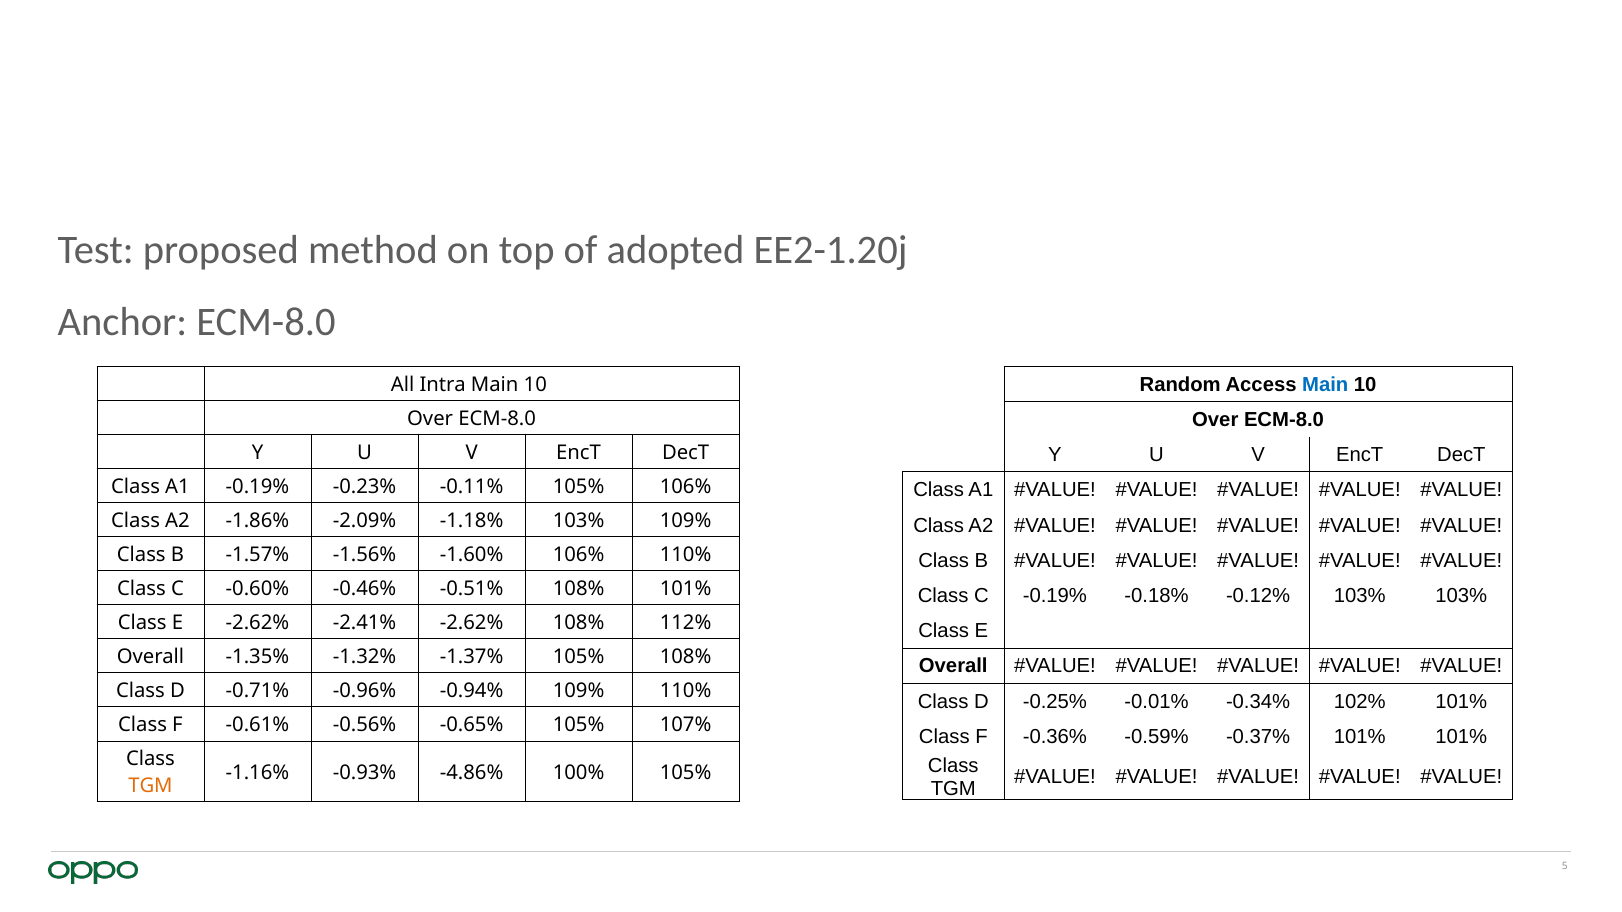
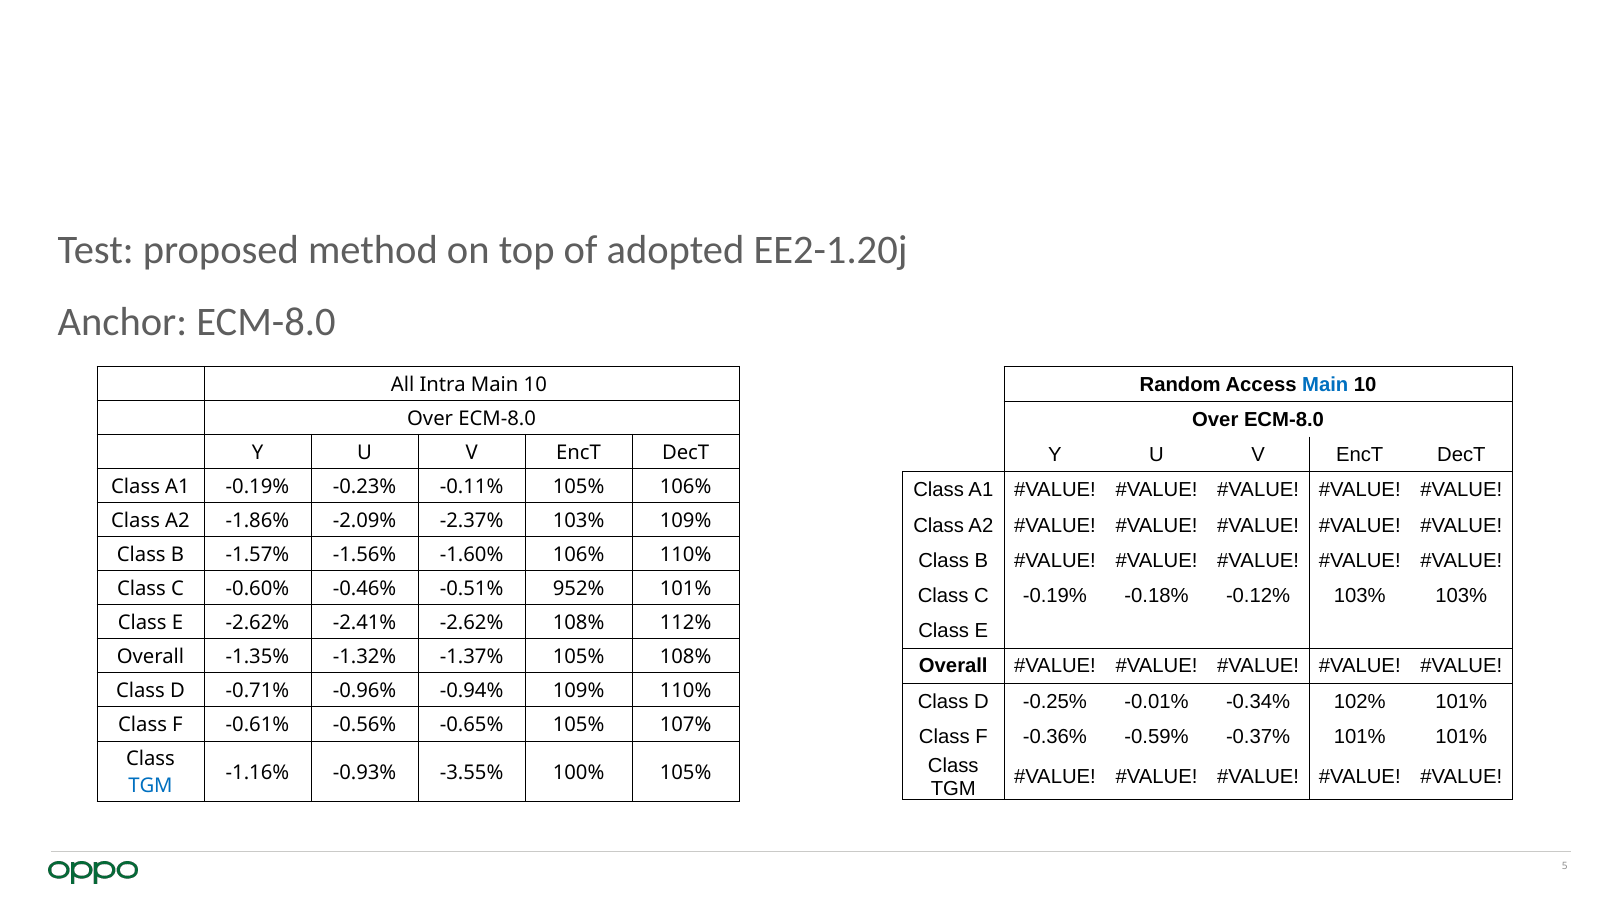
-1.18%: -1.18% -> -2.37% (472, 521)
-0.51% 108%: 108% -> 952% (579, 589)
-4.86%: -4.86% -> -3.55% (472, 773)
TGM colour: orange -> blue (151, 787)
